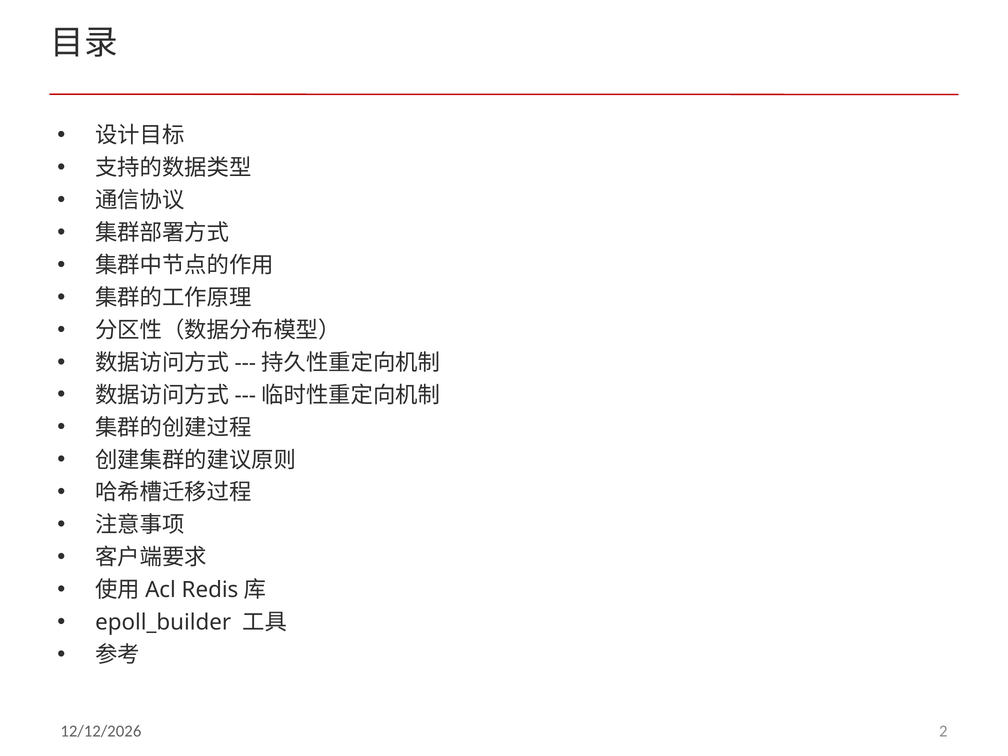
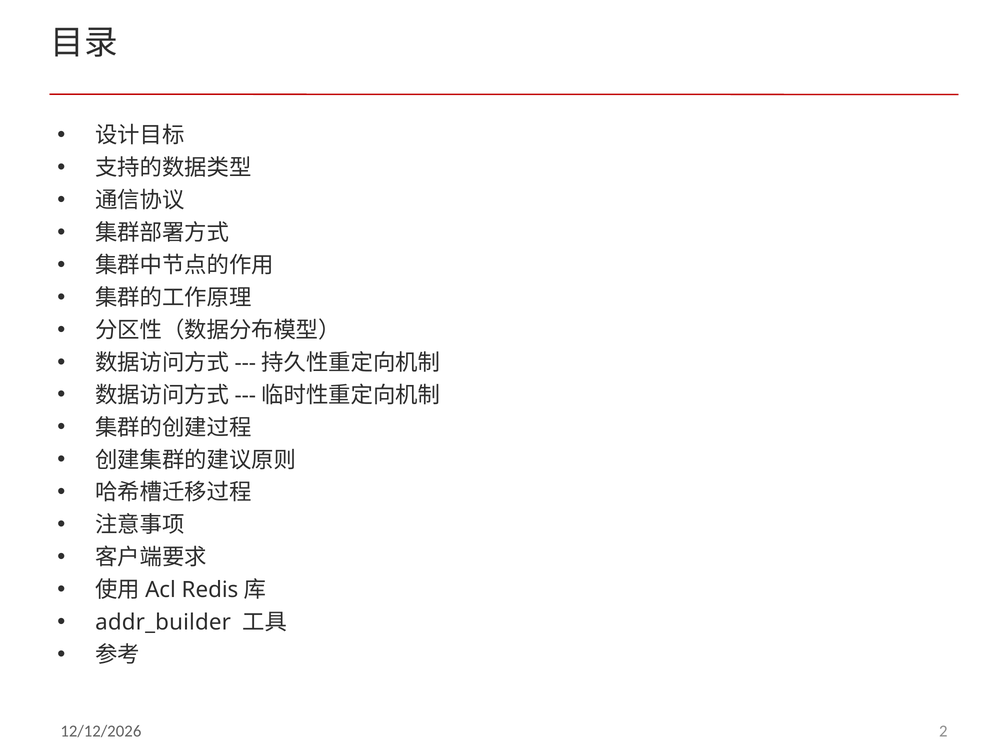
epoll_builder: epoll_builder -> addr_builder (163, 622)
